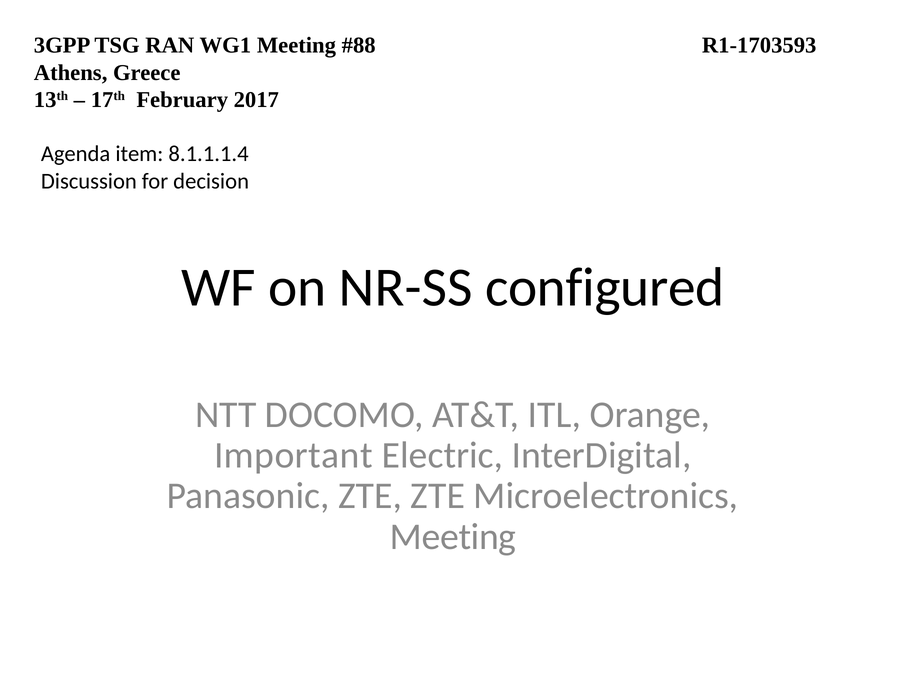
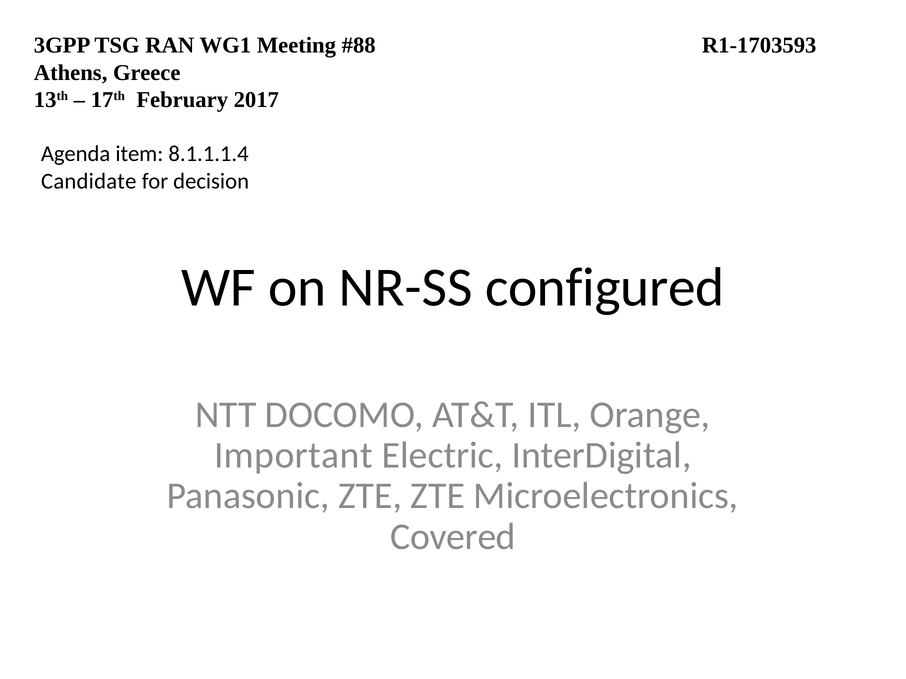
Discussion: Discussion -> Candidate (89, 181)
Meeting: Meeting -> Covered (453, 537)
